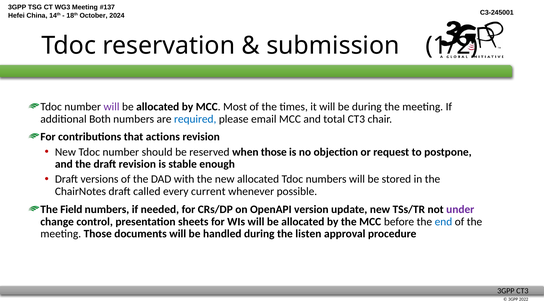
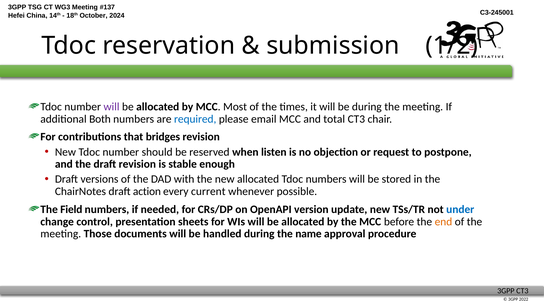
actions: actions -> bridges (163, 137)
when those: those -> listen (274, 152)
called: called -> action (147, 191)
under colour: purple -> blue (460, 209)
end colour: blue -> orange (443, 222)
listen: listen -> name (308, 234)
